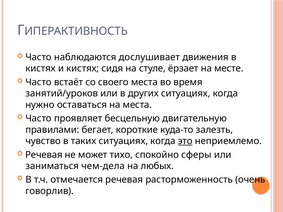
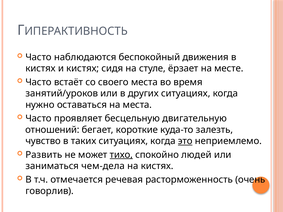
дослушивает: дослушивает -> беспокойный (149, 57)
правилами: правилами -> отношений (52, 130)
Речевая: Речевая -> Развить (44, 155)
тихо underline: none -> present (121, 155)
сферы: сферы -> людей (196, 155)
на любых: любых -> кистях (157, 166)
